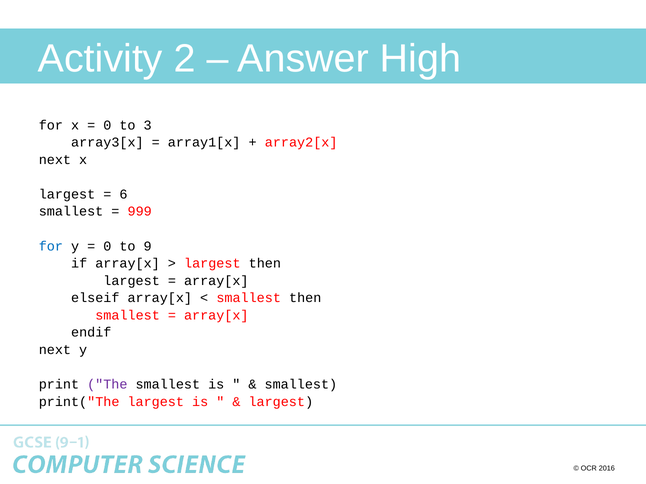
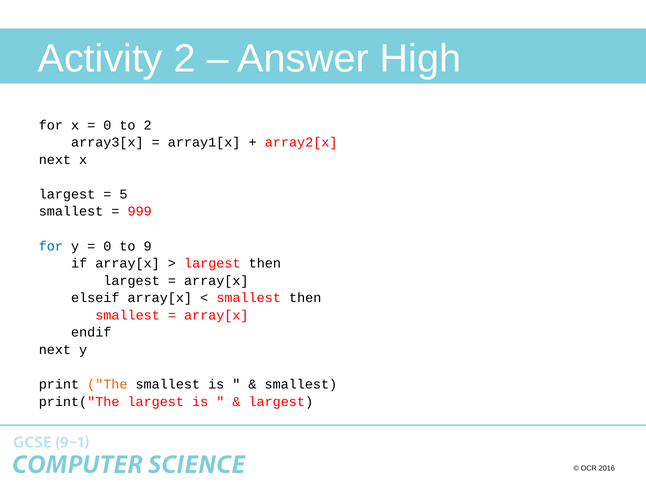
to 3: 3 -> 2 (148, 125)
6: 6 -> 5 (123, 194)
The colour: purple -> orange (107, 385)
